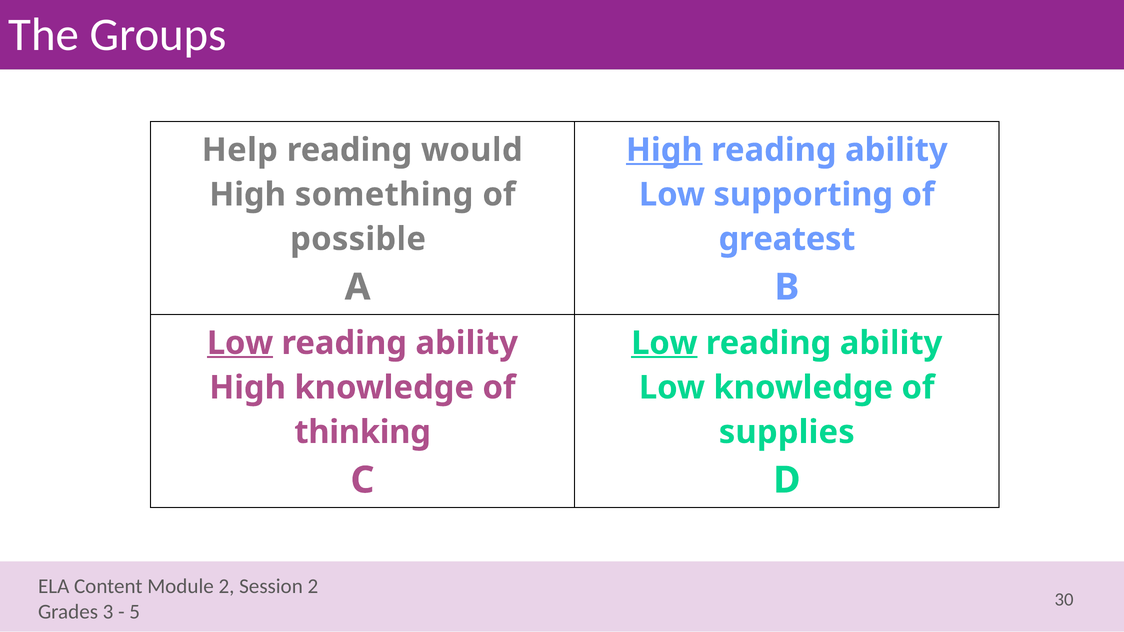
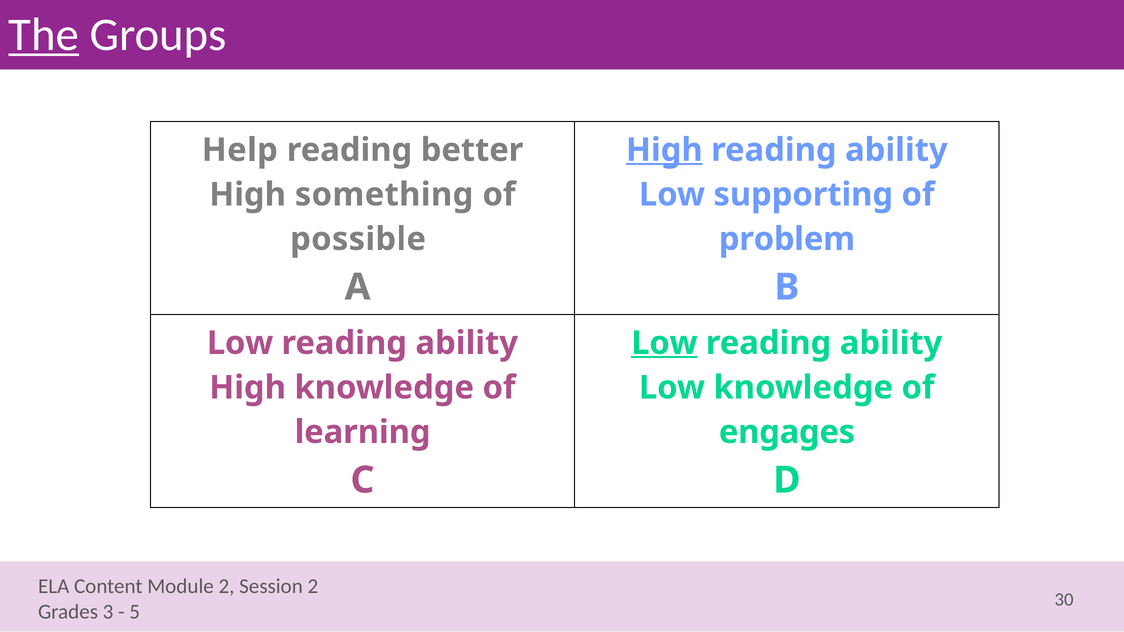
The underline: none -> present (44, 35)
would: would -> better (472, 150)
greatest: greatest -> problem (787, 239)
Low underline: present -> none (240, 343)
thinking: thinking -> learning (363, 432)
supplies: supplies -> engages (787, 432)
